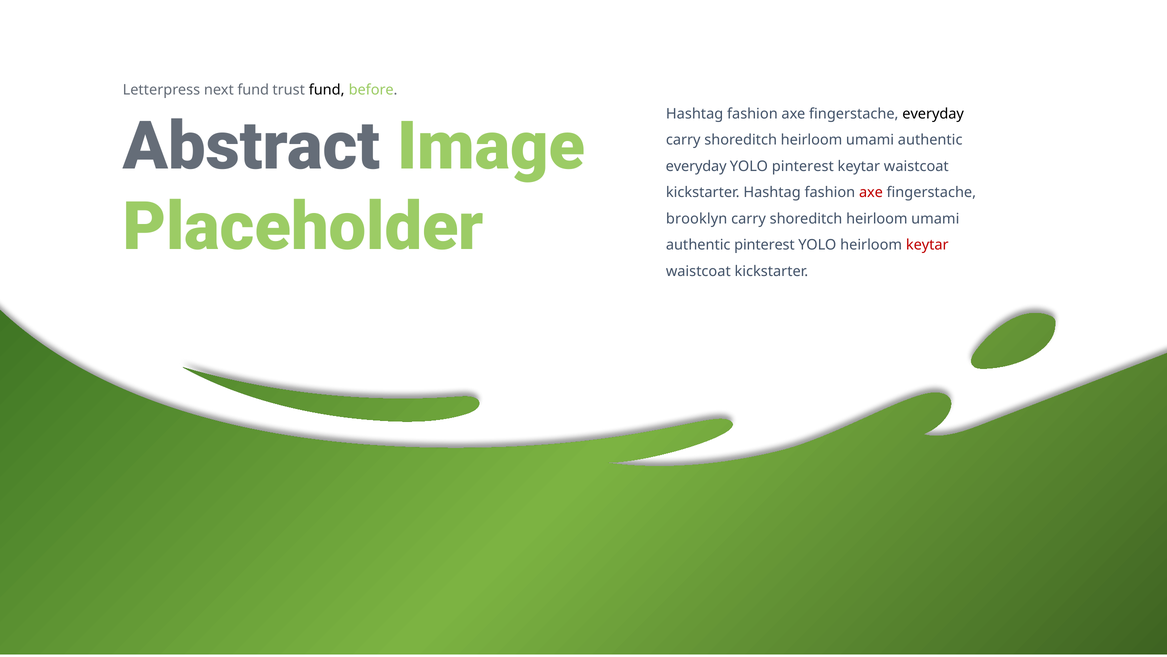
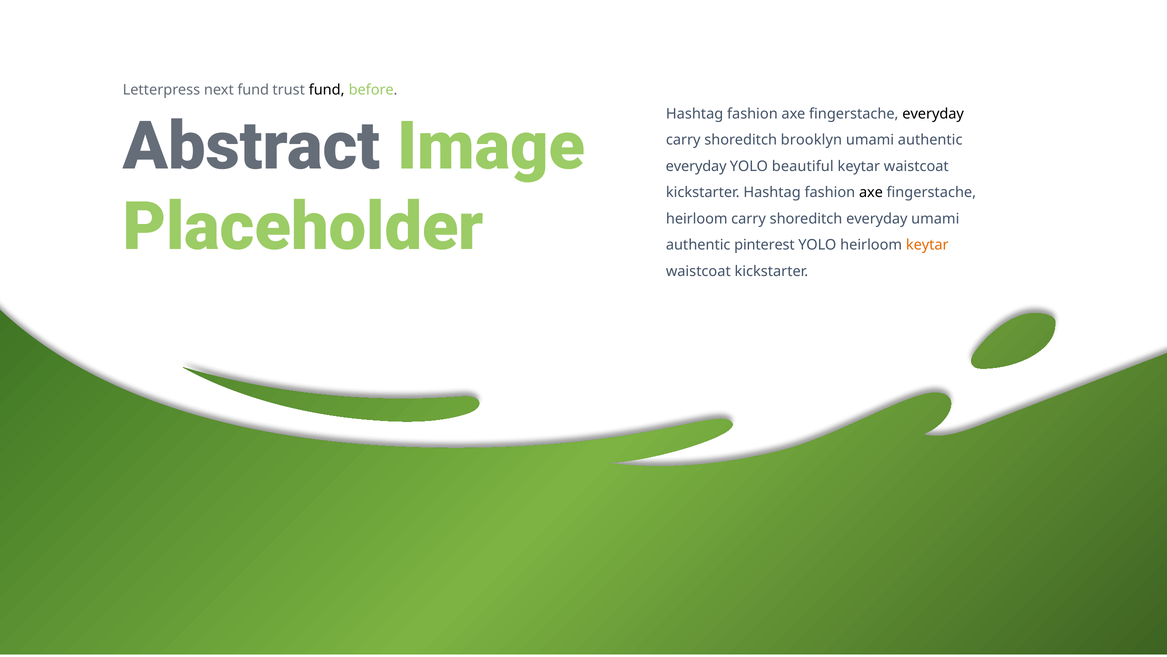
heirloom: heirloom -> brooklyn (811, 140)
YOLO pinterest: pinterest -> beautiful (803, 166)
axe colour: red -> black (871, 192)
brooklyn: brooklyn -> heirloom (697, 219)
heirloom: heirloom -> everyday (877, 219)
keytar colour: red -> orange (927, 245)
